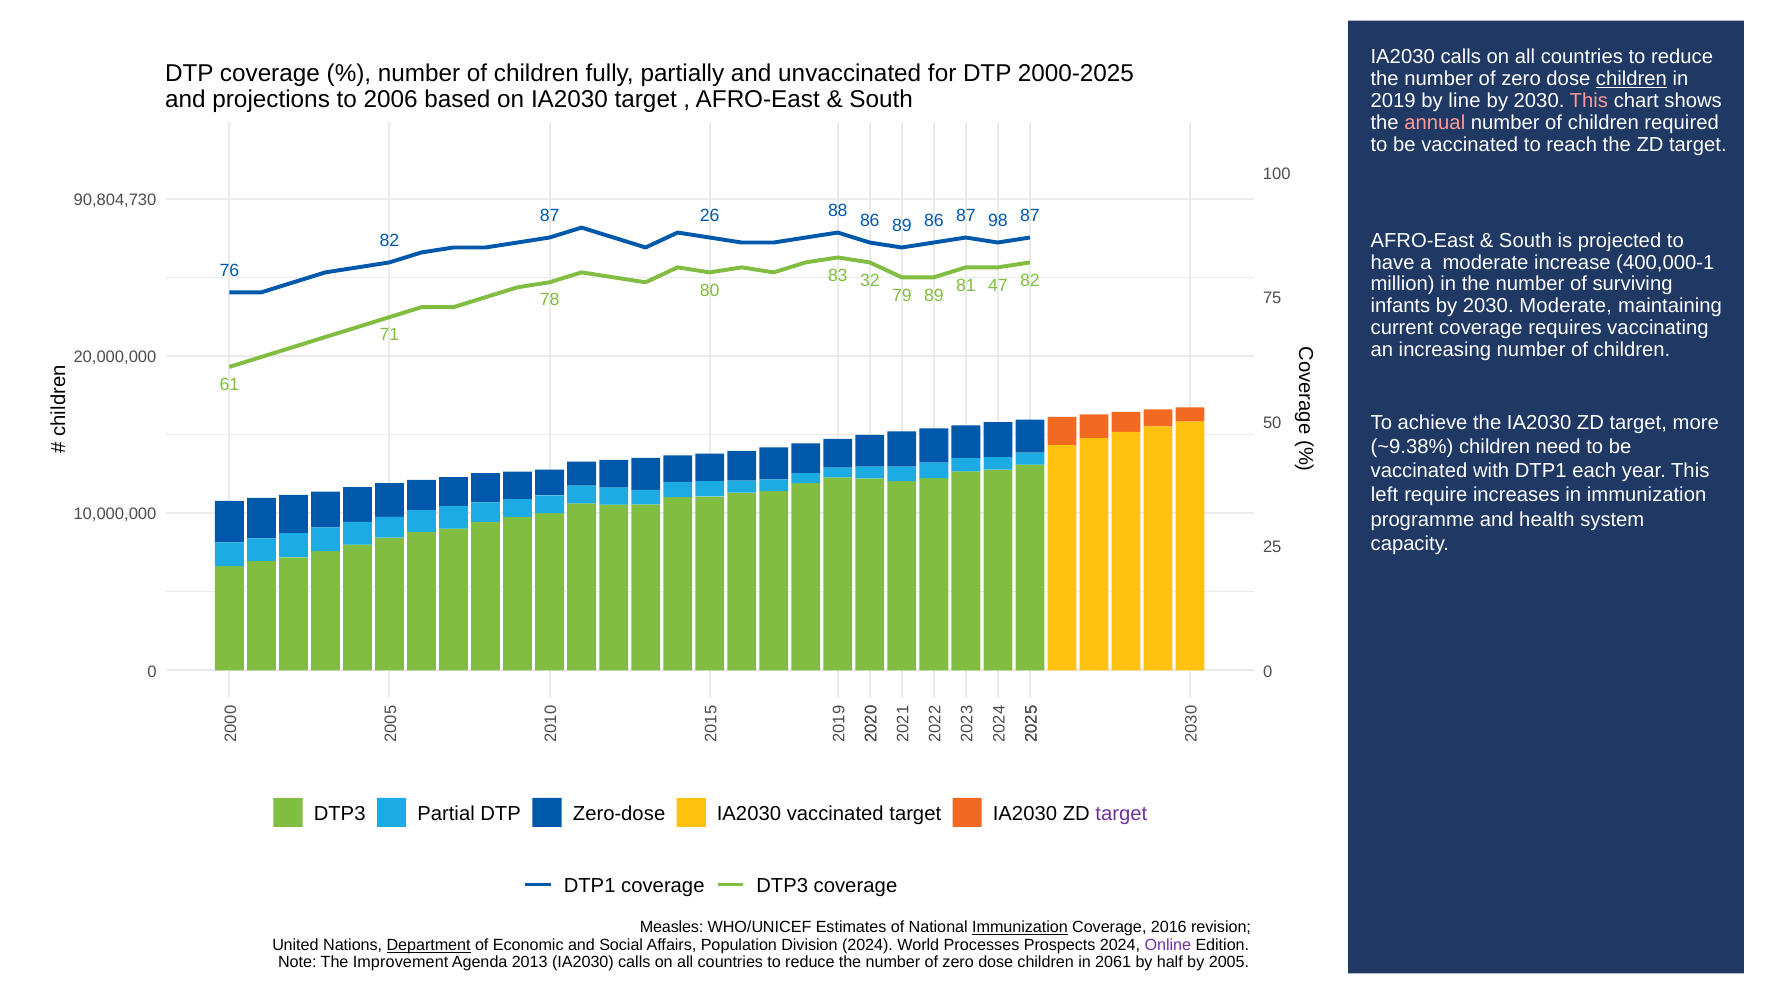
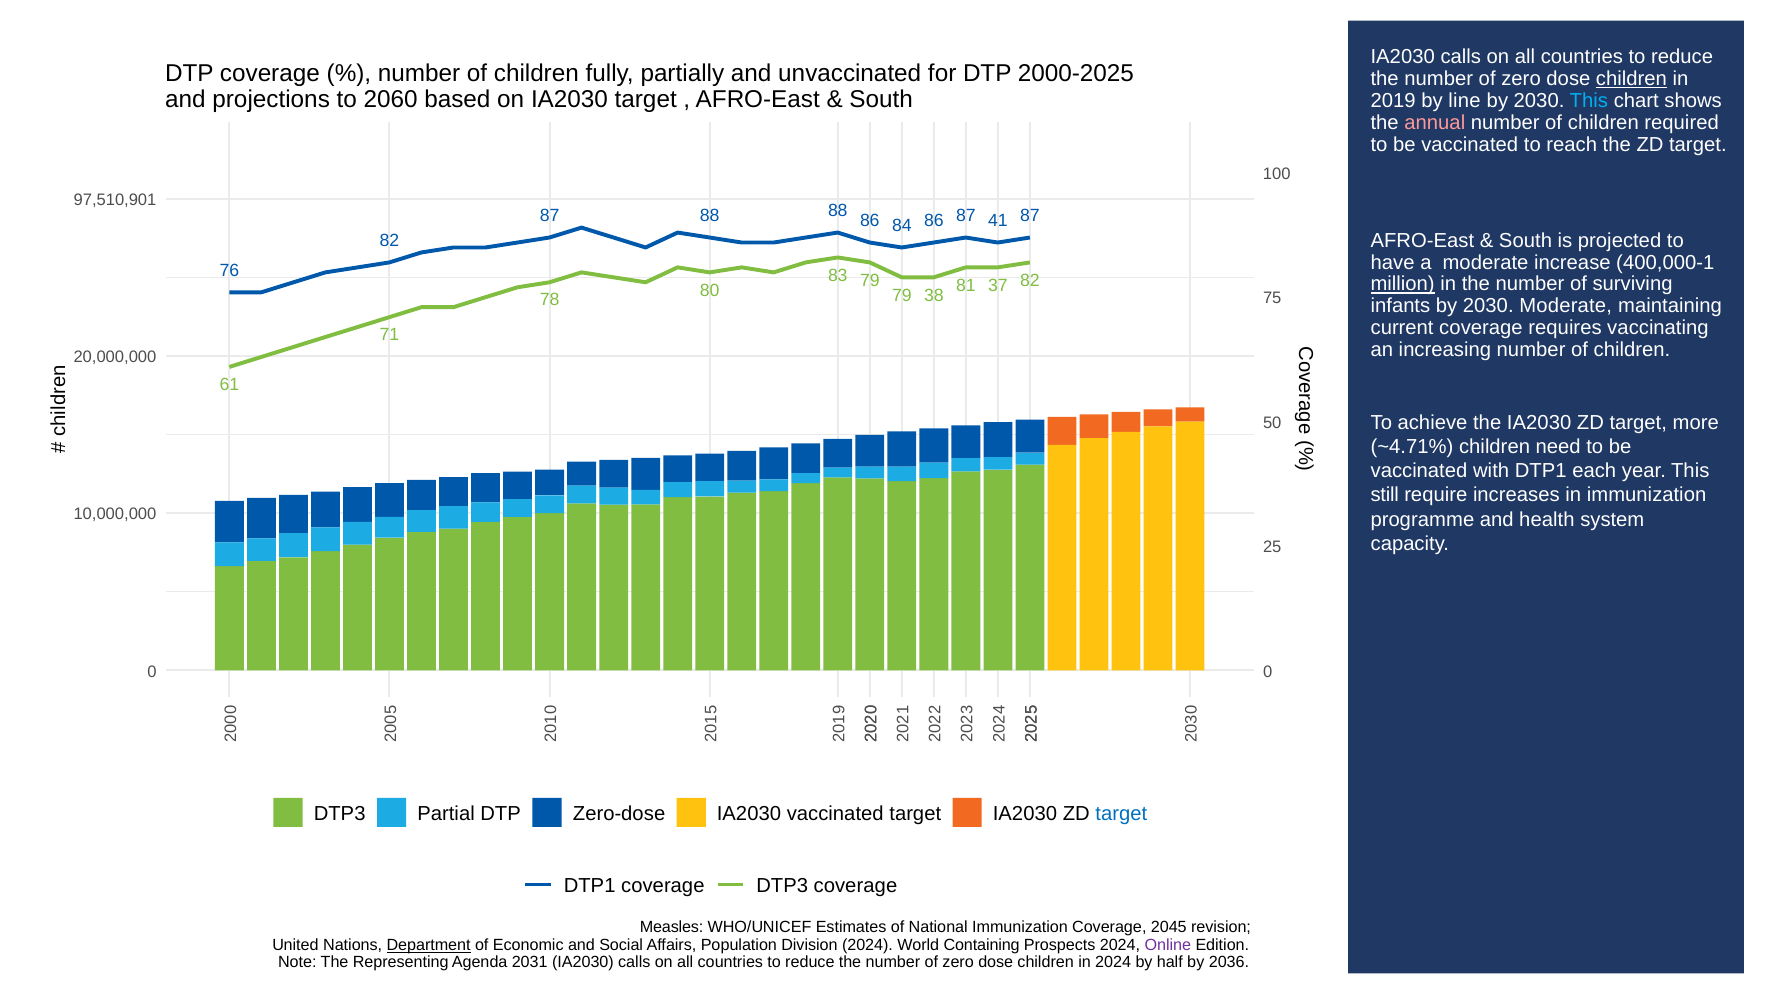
2006: 2006 -> 2060 (391, 100)
This colour: pink -> light blue (1589, 101)
90,804,730: 90,804,730 -> 97,510,901 (115, 200)
87 26: 26 -> 88 (710, 216)
86 89: 89 -> 84 (902, 226)
98: 98 -> 41 (998, 221)
83 32: 32 -> 79 (870, 280)
million underline: none -> present (1403, 284)
47: 47 -> 37 (998, 285)
79 89: 89 -> 38 (934, 295)
~9.38%: ~9.38% -> ~4.71% (1412, 446)
left: left -> still (1385, 495)
target colour: purple -> blue (1121, 813)
Immunization underline: present -> none (1020, 927)
2016: 2016 -> 2045 (1169, 927)
Processes: Processes -> Containing (982, 944)
Improvement: Improvement -> Representing (401, 962)
2013: 2013 -> 2031 (530, 962)
in 2061: 2061 -> 2024 (1113, 962)
2005: 2005 -> 2036 (1229, 962)
